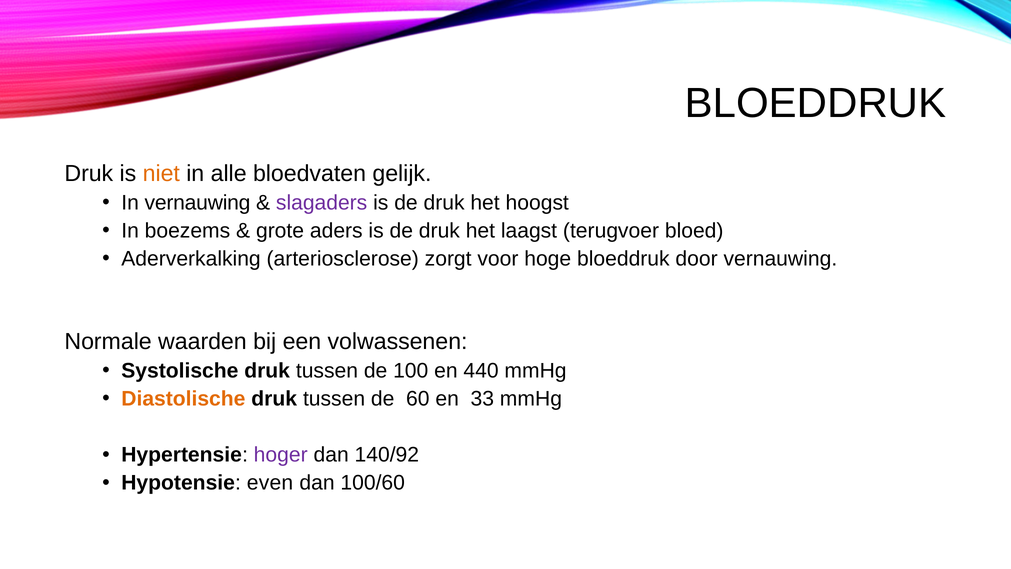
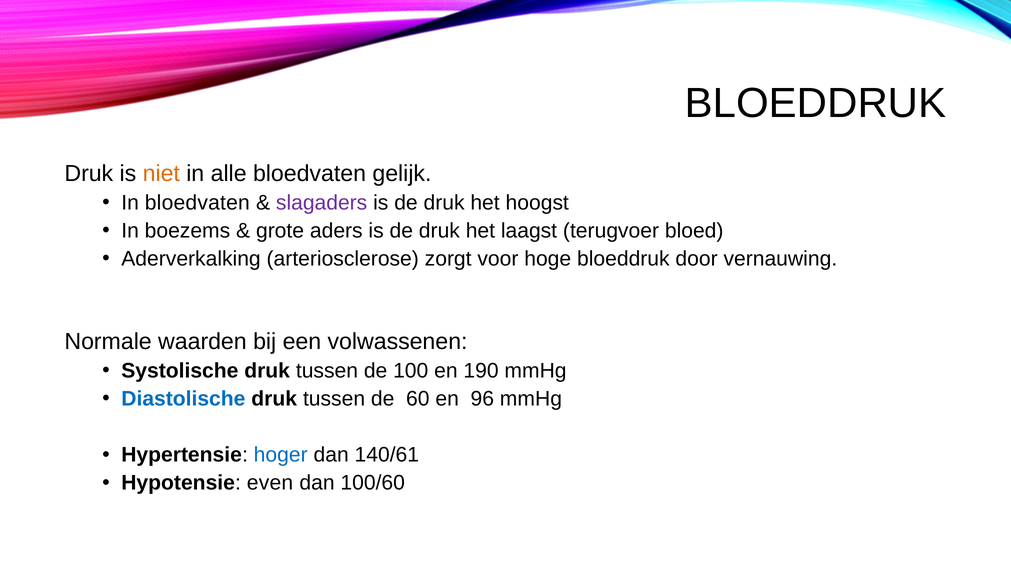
In vernauwing: vernauwing -> bloedvaten (197, 203)
440: 440 -> 190 (481, 371)
Diastolische colour: orange -> blue (183, 399)
33: 33 -> 96 (482, 399)
hoger colour: purple -> blue (281, 455)
140/92: 140/92 -> 140/61 (387, 455)
